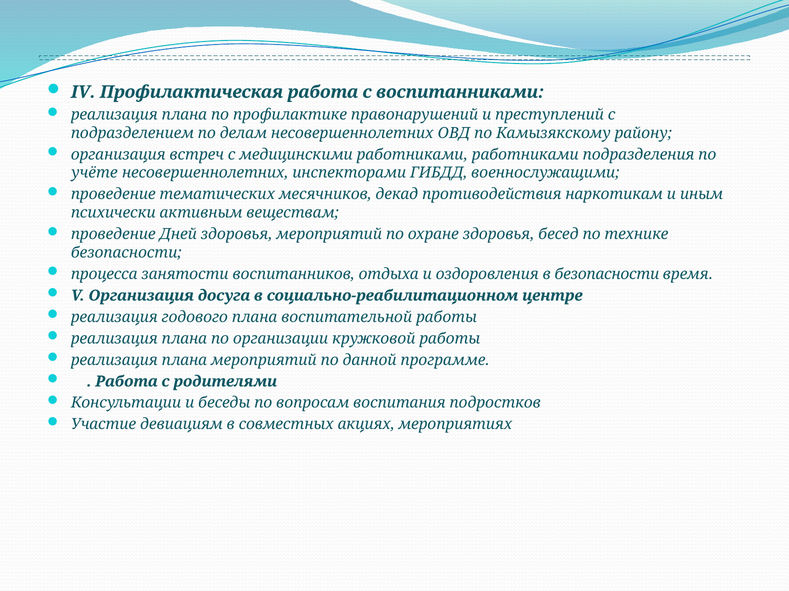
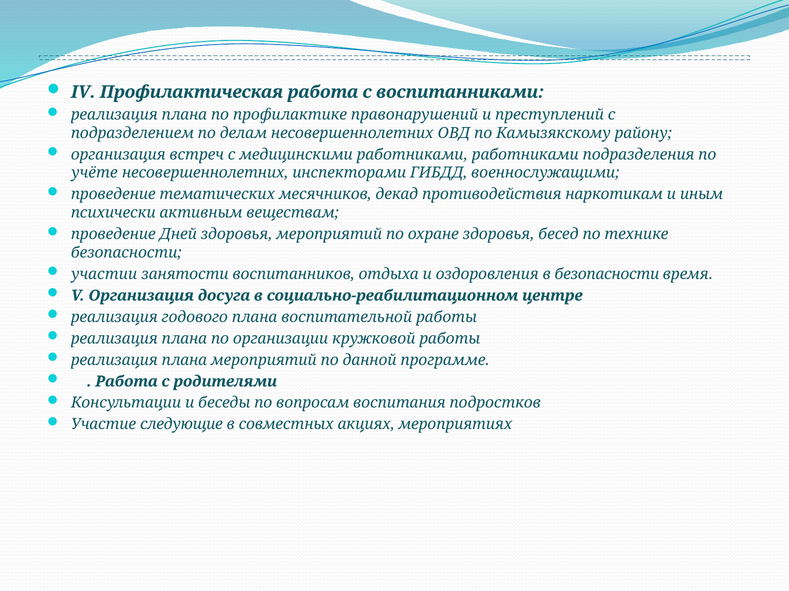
процесса: процесса -> участии (104, 274)
девиациям: девиациям -> следующие (181, 425)
